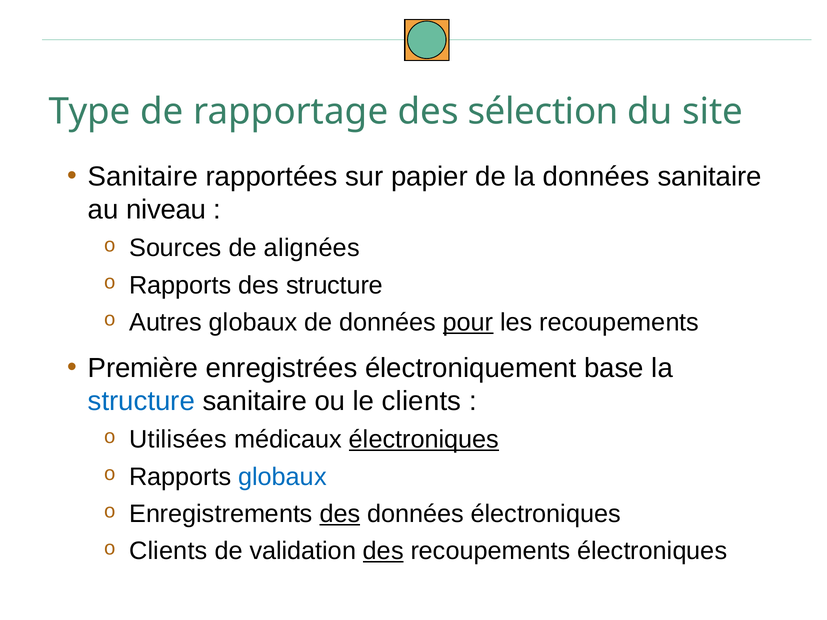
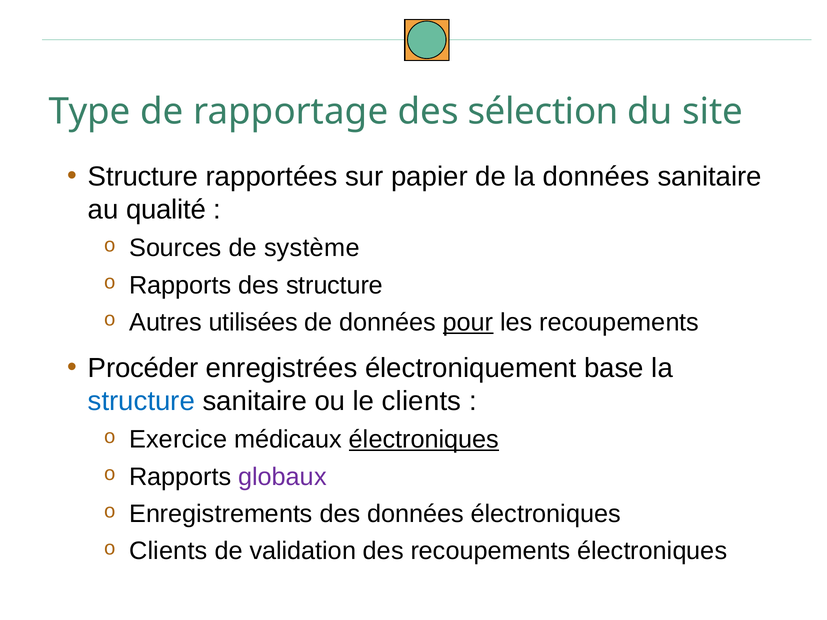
Sanitaire: Sanitaire -> Structure (143, 177)
niveau: niveau -> qualité (166, 210)
alignées: alignées -> système (312, 248)
Autres globaux: globaux -> utilisées (253, 323)
Première: Première -> Procéder (143, 368)
Utilisées: Utilisées -> Exercice (178, 440)
globaux colour: blue -> purple (283, 477)
des underline: present -> none (340, 514)
des underline: present -> none (383, 551)
